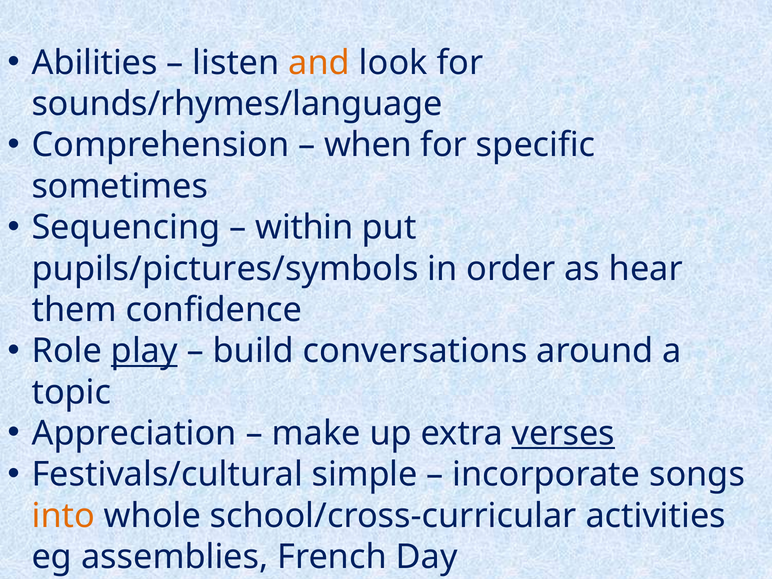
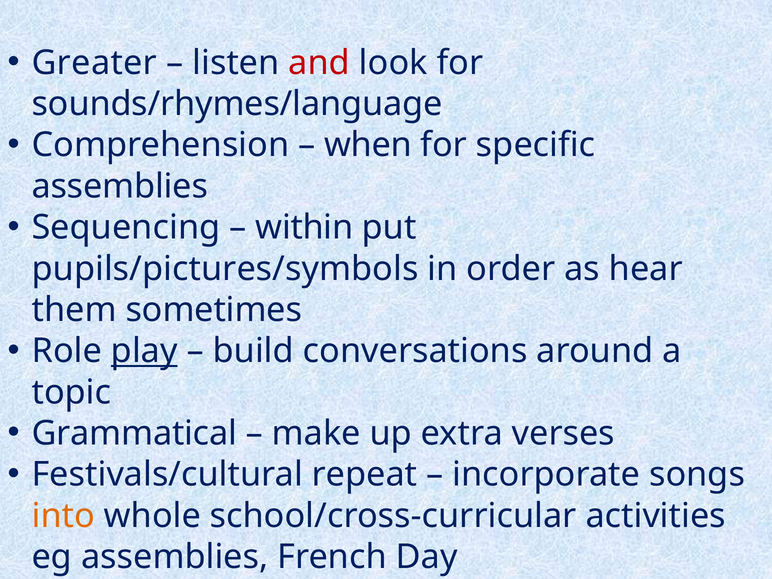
Abilities: Abilities -> Greater (94, 63)
and colour: orange -> red (319, 63)
sometimes: sometimes -> assemblies (120, 186)
confidence: confidence -> sometimes (214, 310)
Appreciation: Appreciation -> Grammatical (134, 433)
verses underline: present -> none (563, 433)
simple: simple -> repeat (365, 475)
